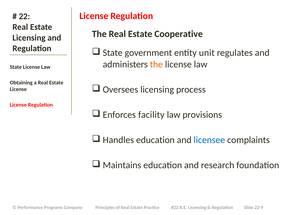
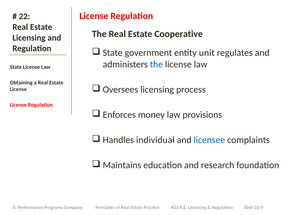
the colour: orange -> blue (156, 64)
facility: facility -> money (151, 115)
education: education -> individual (155, 140)
